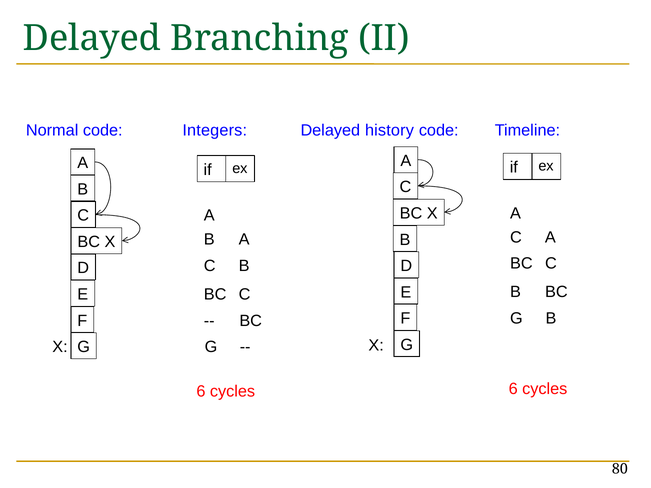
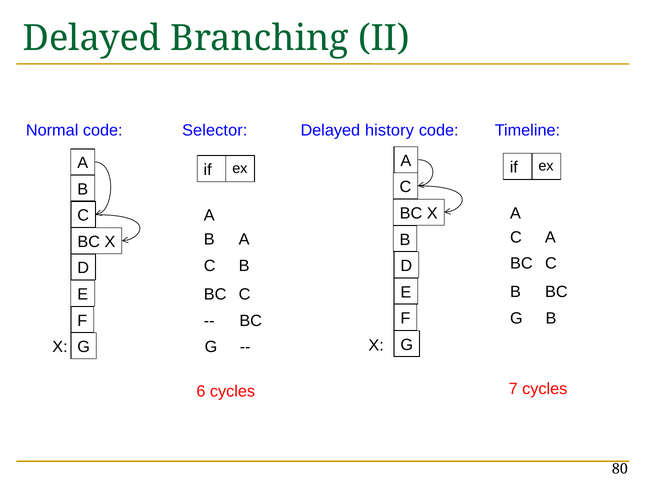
Integers: Integers -> Selector (215, 130)
cycles 6: 6 -> 7 (513, 389)
